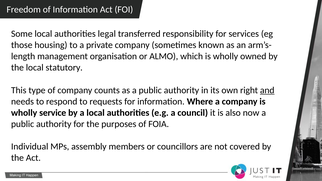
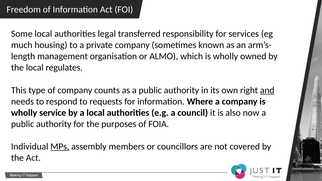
those: those -> much (22, 45)
statutory: statutory -> regulates (64, 68)
MPs underline: none -> present (60, 147)
